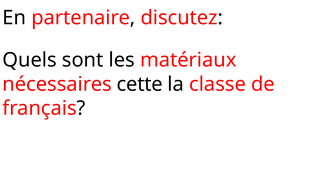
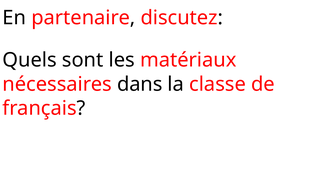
cette: cette -> dans (140, 84)
